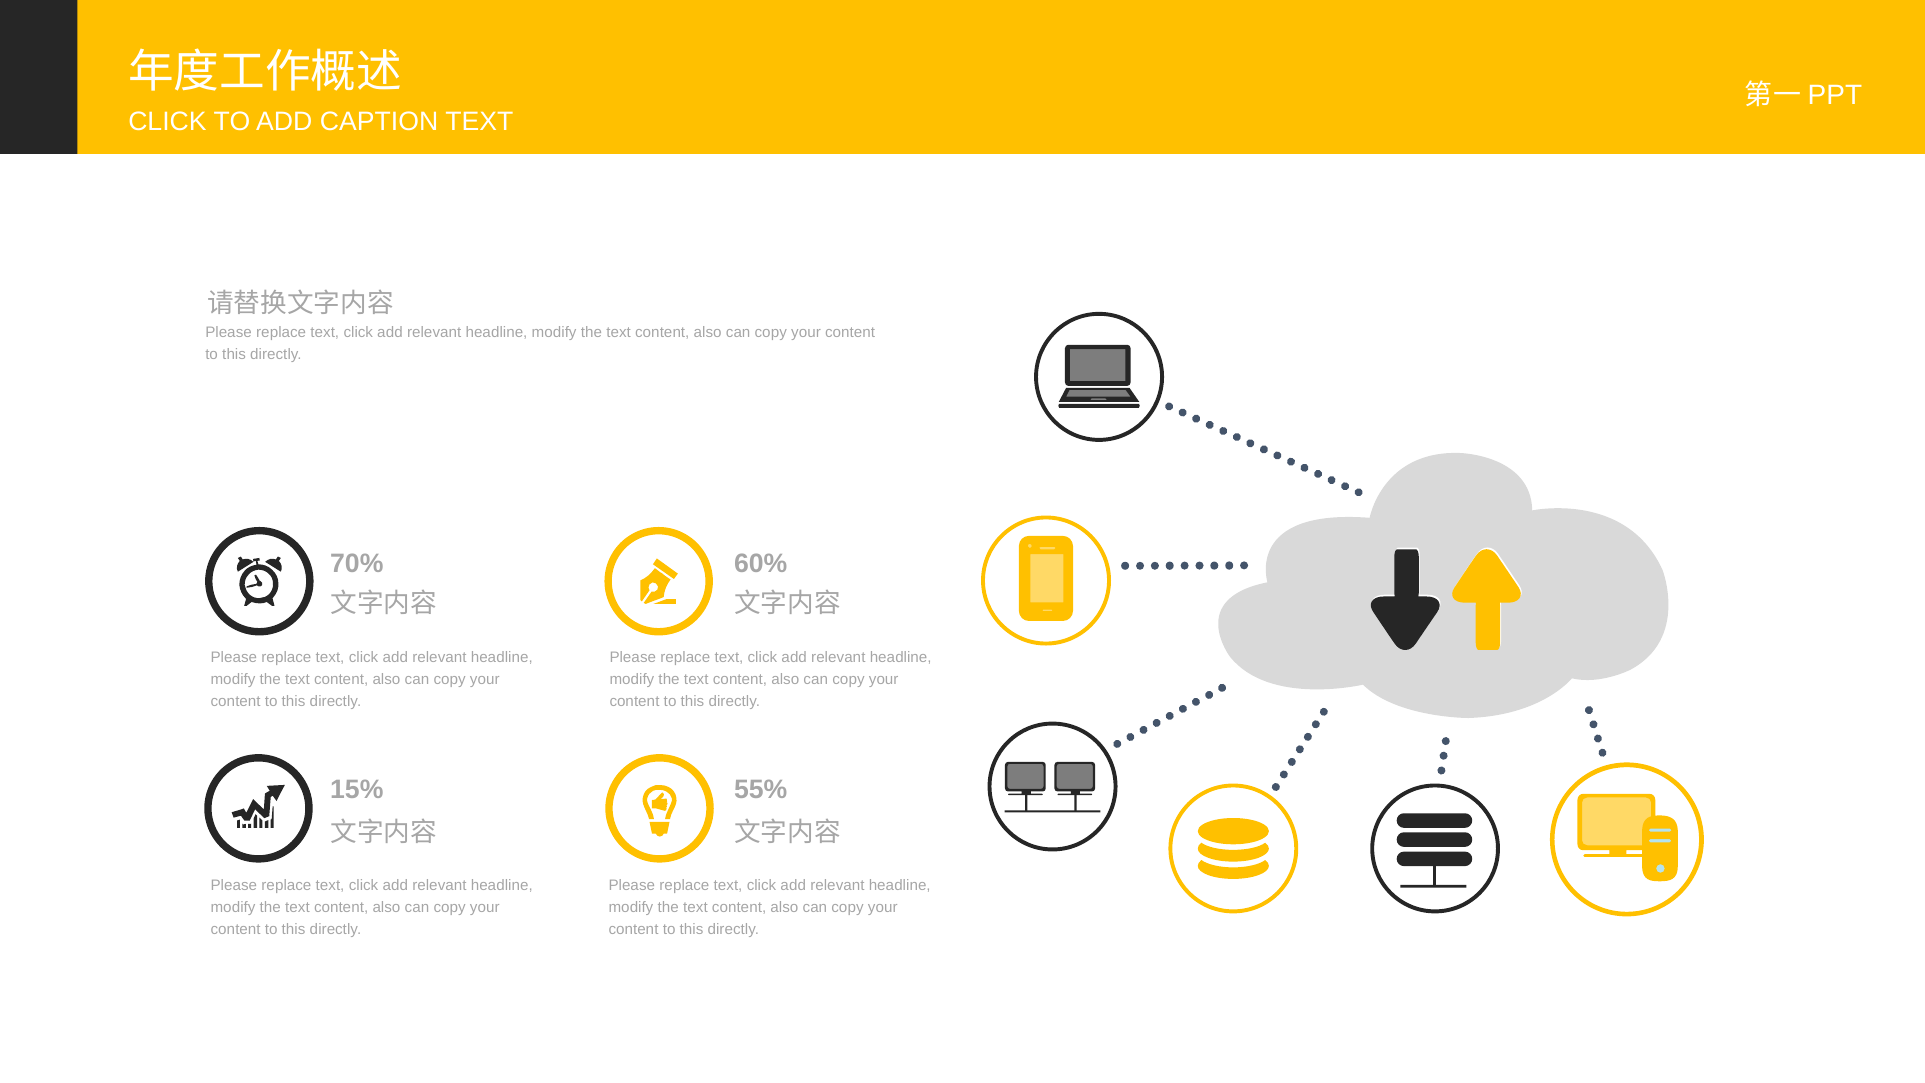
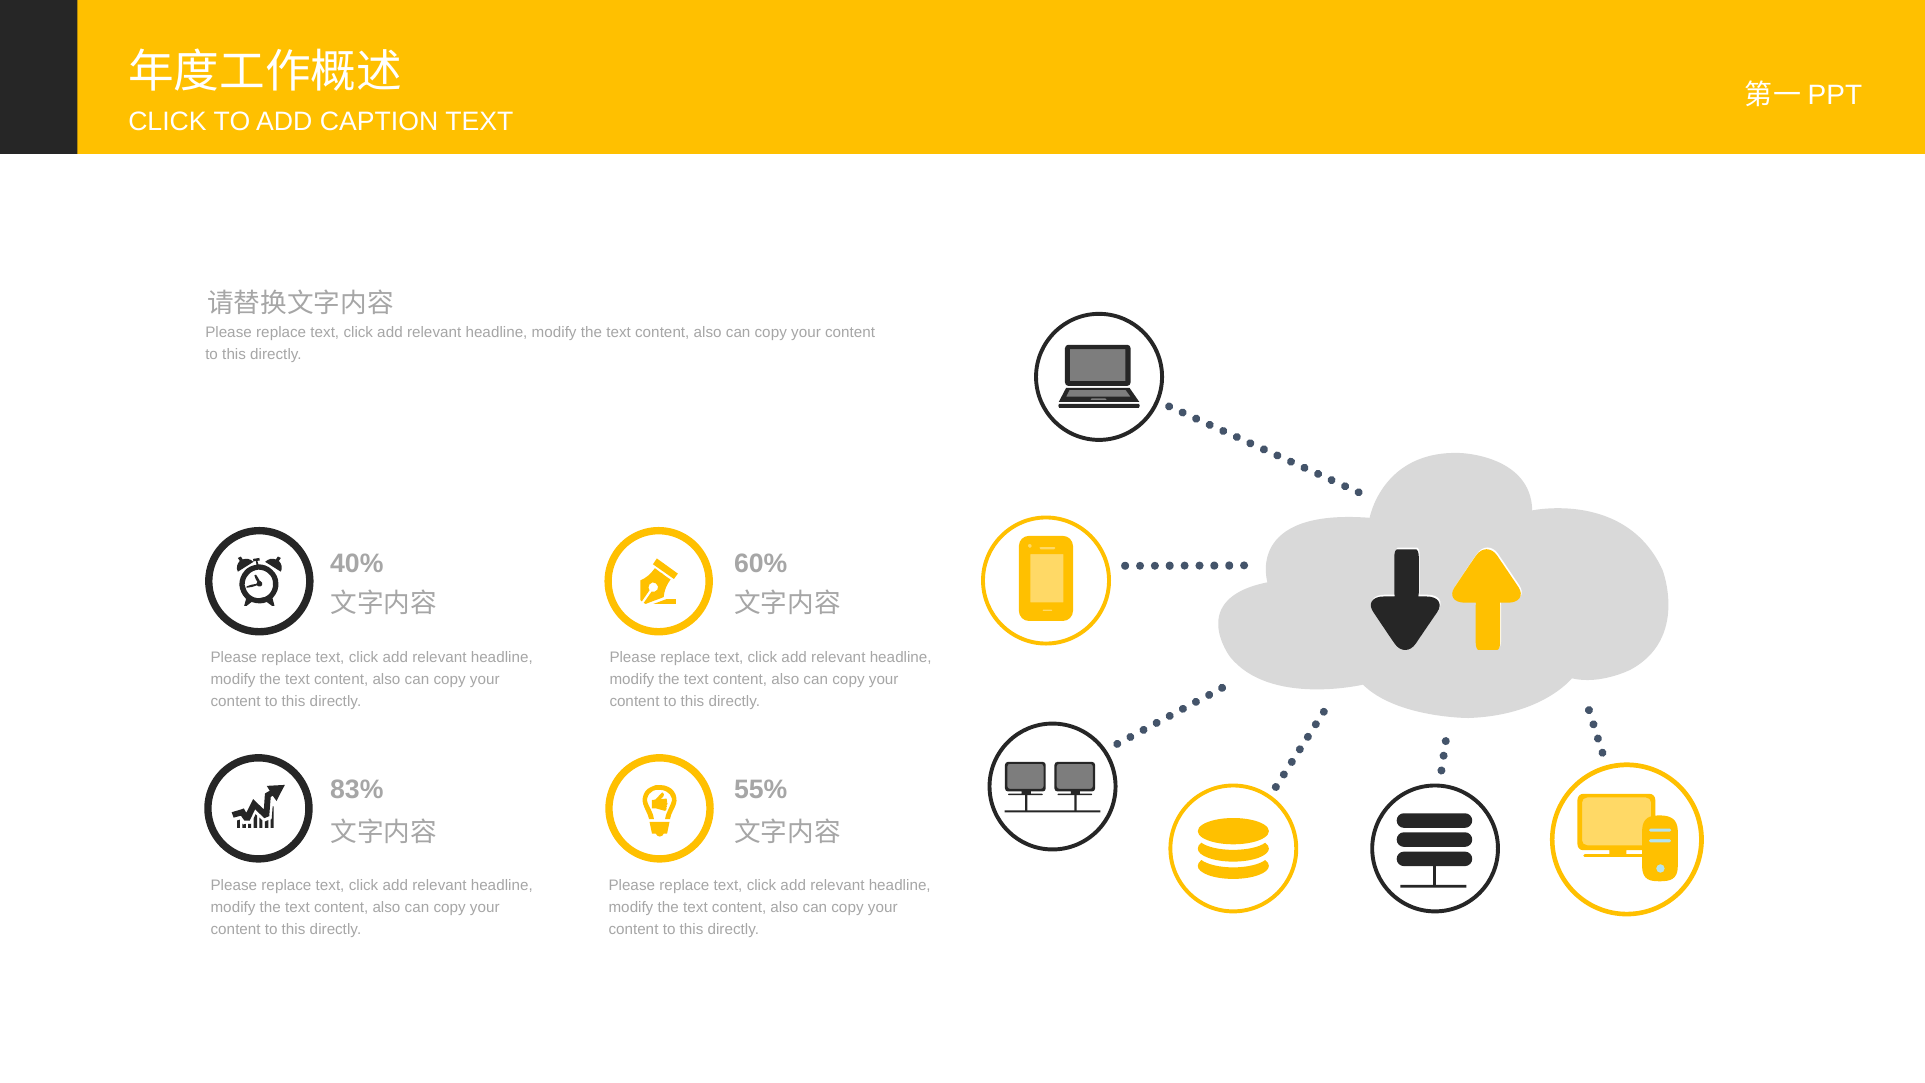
70%: 70% -> 40% (357, 564)
15%: 15% -> 83% (357, 790)
